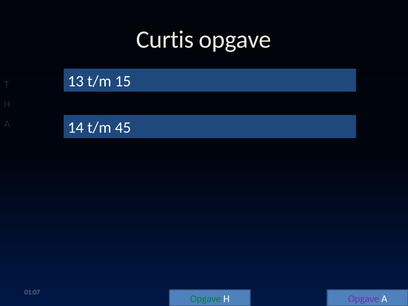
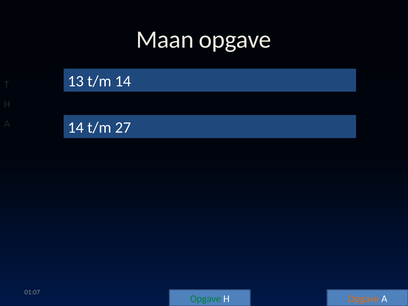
Curtis: Curtis -> Maan (165, 39)
t/m 15: 15 -> 14 (123, 81)
45: 45 -> 27 (123, 128)
Opgave colour: purple -> orange (364, 299)
